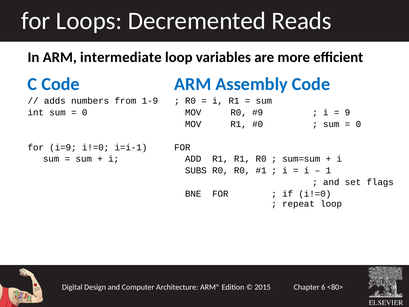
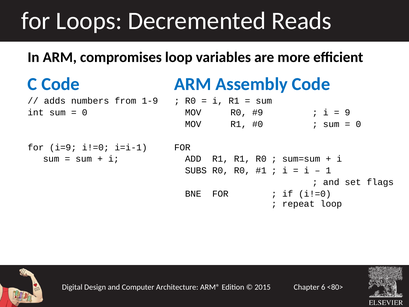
intermediate: intermediate -> compromises (121, 57)
